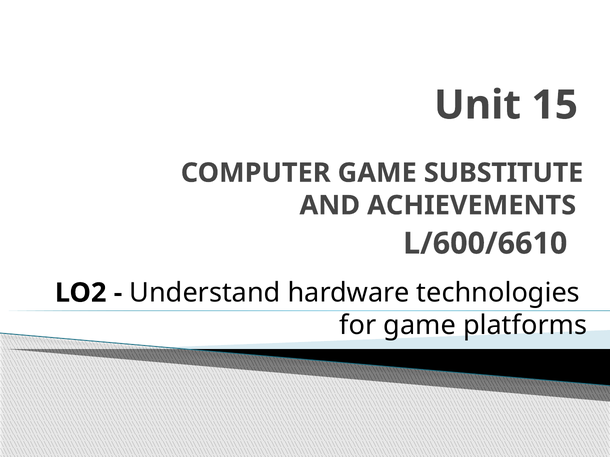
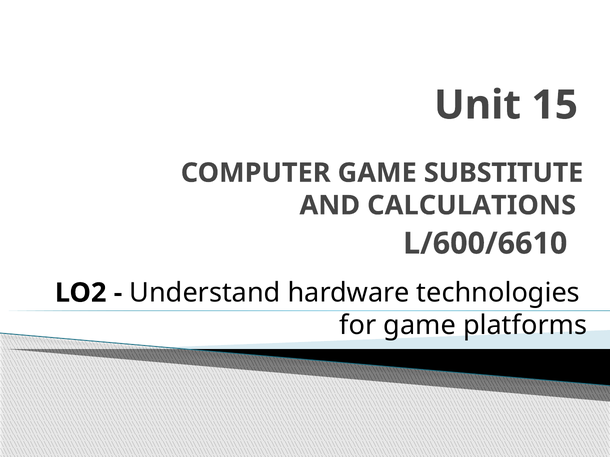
ACHIEVEMENTS: ACHIEVEMENTS -> CALCULATIONS (472, 206)
